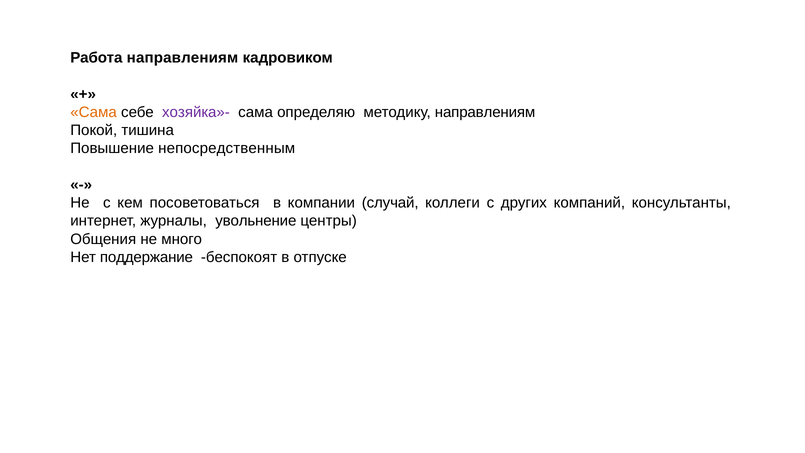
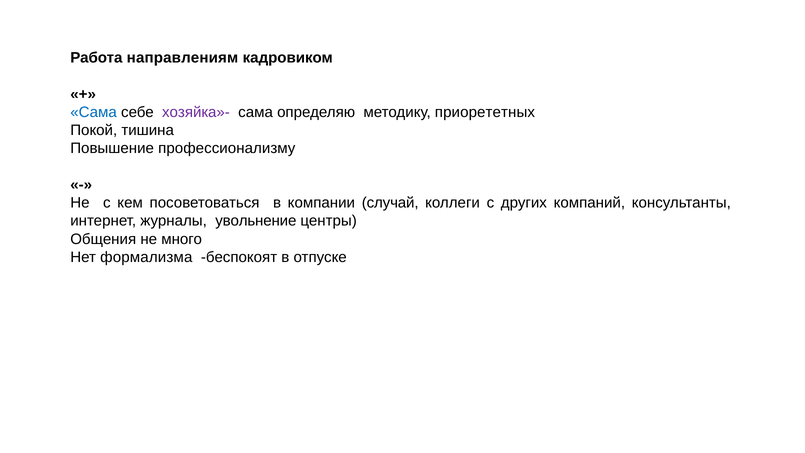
Сама colour: orange -> blue (94, 112)
методику направлениям: направлениям -> приорететных (485, 112)
непосредственным: непосредственным -> профессионализму (227, 148)
поддержание: поддержание -> формализма (146, 257)
